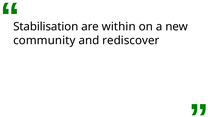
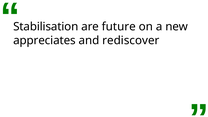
within: within -> future (119, 27)
community: community -> appreciates (44, 40)
